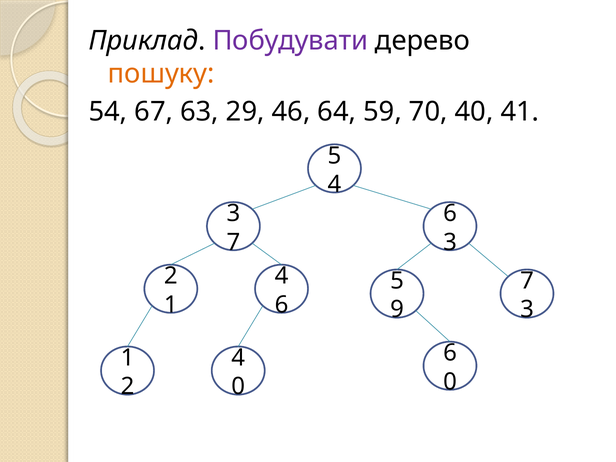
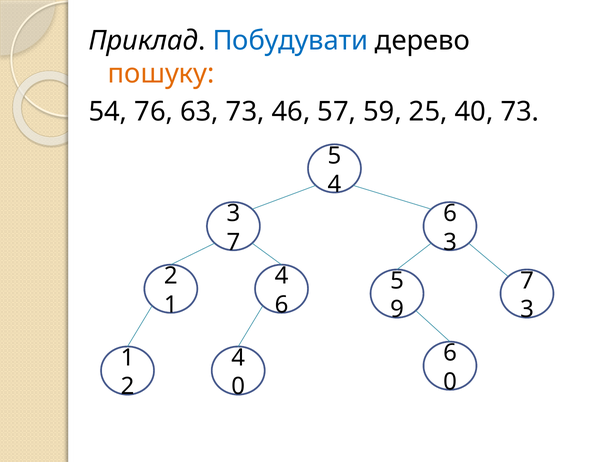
Побудувати colour: purple -> blue (290, 41)
67: 67 -> 76 (154, 111)
63 29: 29 -> 73 (245, 111)
64: 64 -> 57 (337, 111)
70: 70 -> 25 (428, 111)
40 41: 41 -> 73 (520, 111)
